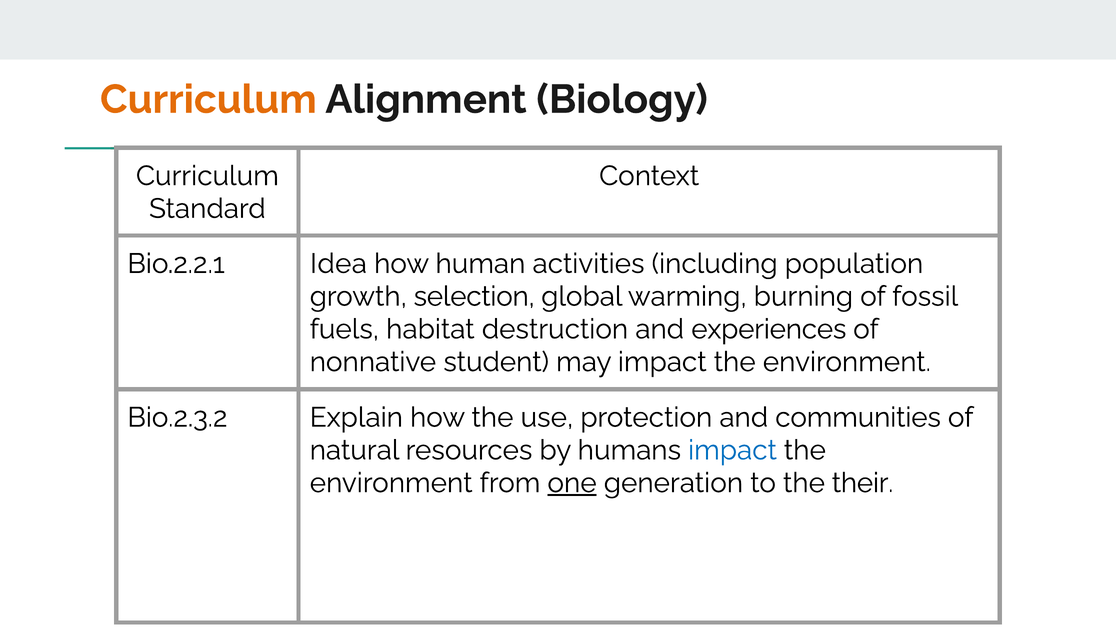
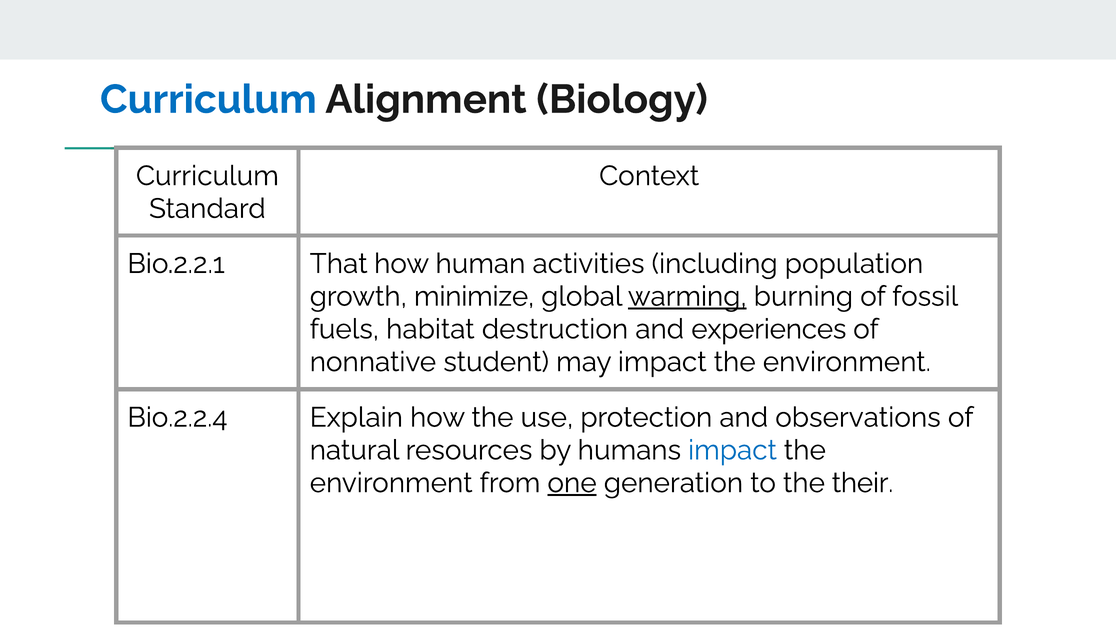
Curriculum colour: orange -> blue (208, 99)
Idea: Idea -> That (339, 264)
selection: selection -> minimize (474, 296)
warming underline: none -> present (687, 296)
Bio.2.3.2: Bio.2.3.2 -> Bio.2.2.4 (177, 417)
communities: communities -> observations (858, 417)
